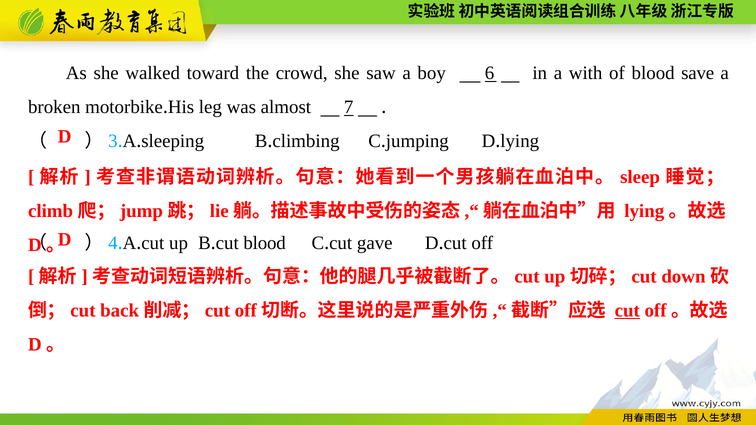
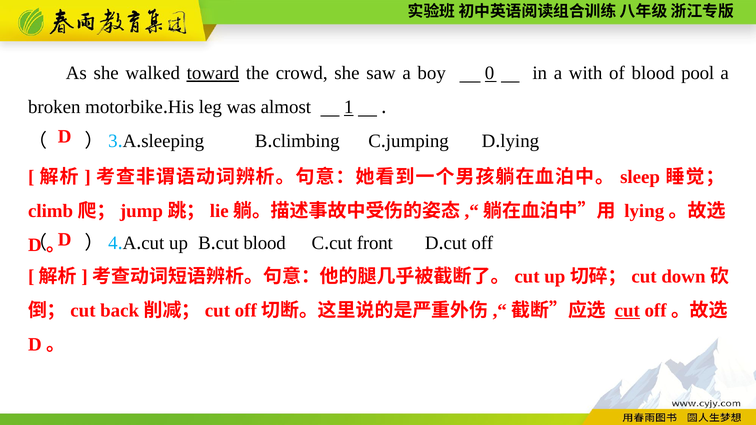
toward underline: none -> present (213, 73)
6: 6 -> 0 (490, 73)
save: save -> pool (698, 73)
7: 7 -> 1 (349, 107)
gave: gave -> front (375, 243)
